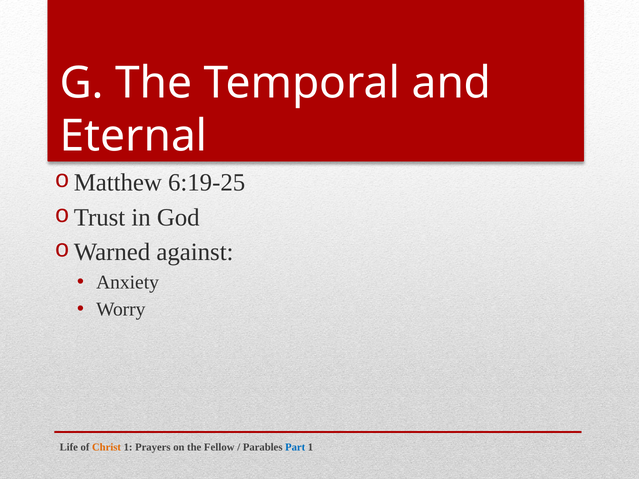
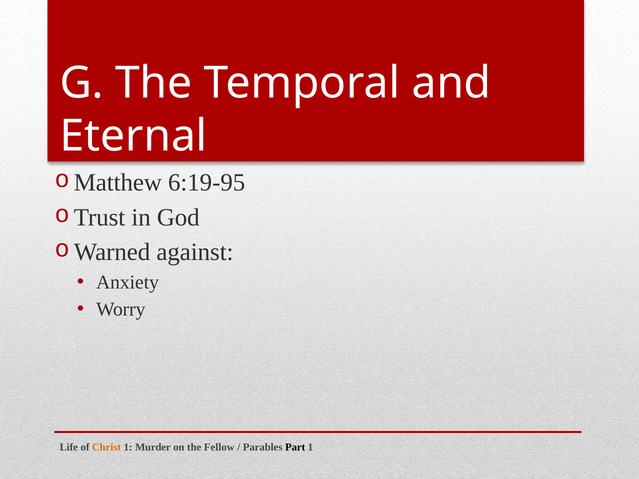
6:19-25: 6:19-25 -> 6:19-95 (207, 183)
Prayers: Prayers -> Murder (153, 447)
Part colour: blue -> black (295, 447)
